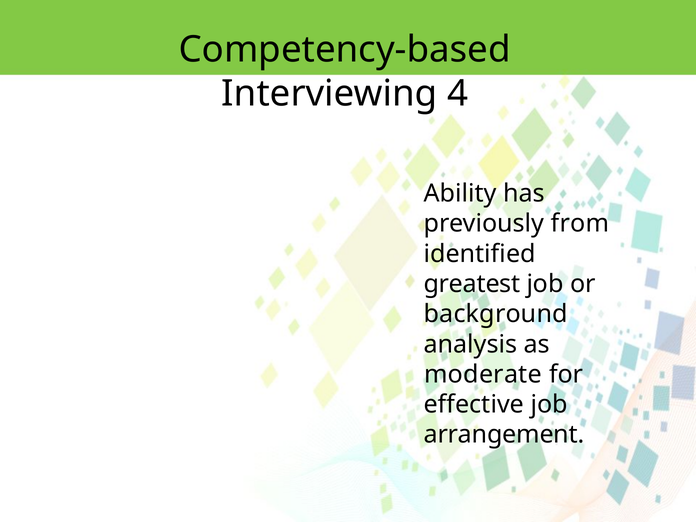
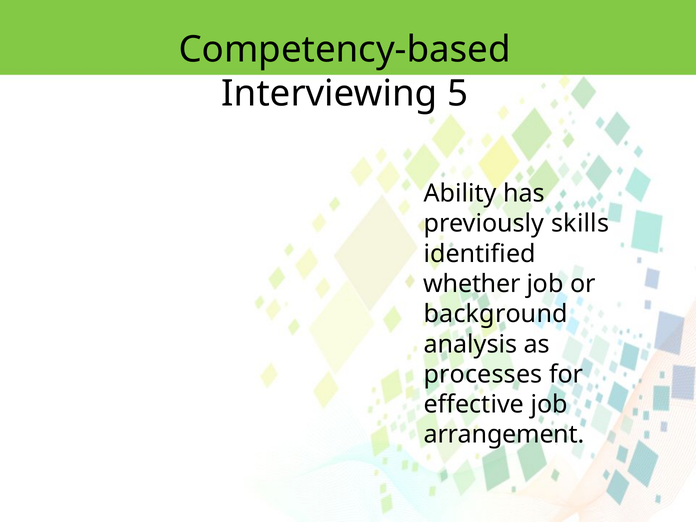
4: 4 -> 5 (458, 94)
from: from -> skills (580, 224)
greatest: greatest -> whether (472, 284)
moderate: moderate -> processes (483, 374)
